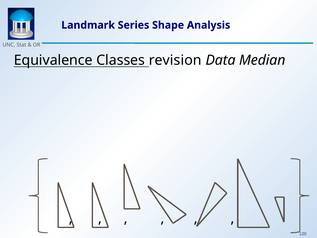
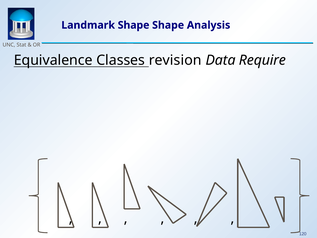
Landmark Series: Series -> Shape (134, 25)
Median: Median -> Require (262, 60)
